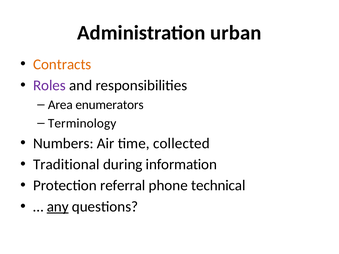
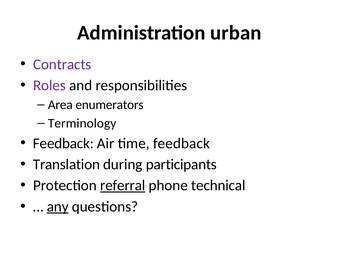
Contracts colour: orange -> purple (62, 64)
Numbers: Numbers -> Feedback (63, 143)
time collected: collected -> feedback (181, 143)
Traditional: Traditional -> Translation (66, 165)
information: information -> participants (181, 165)
referral underline: none -> present (123, 186)
